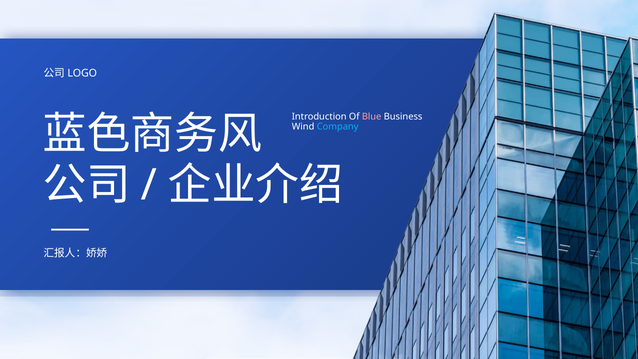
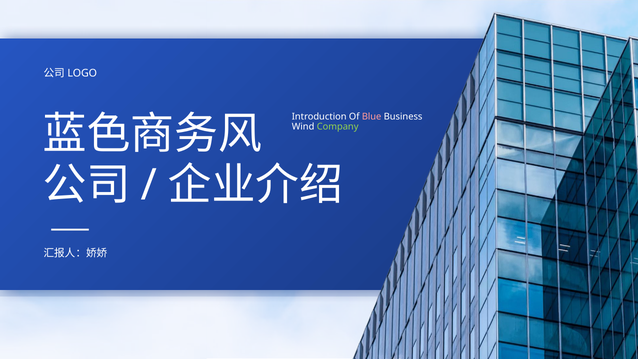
Company colour: light blue -> light green (338, 127)
